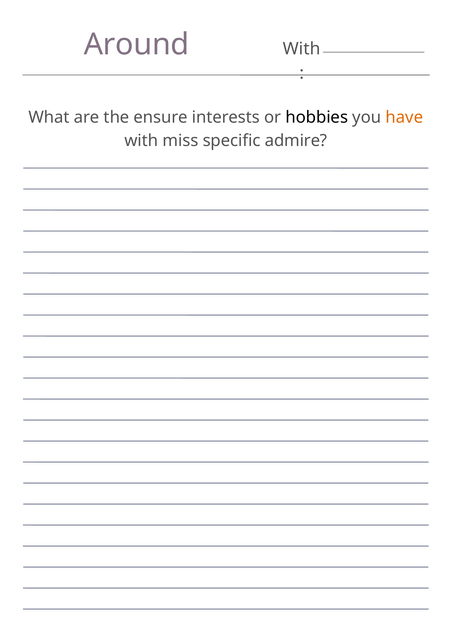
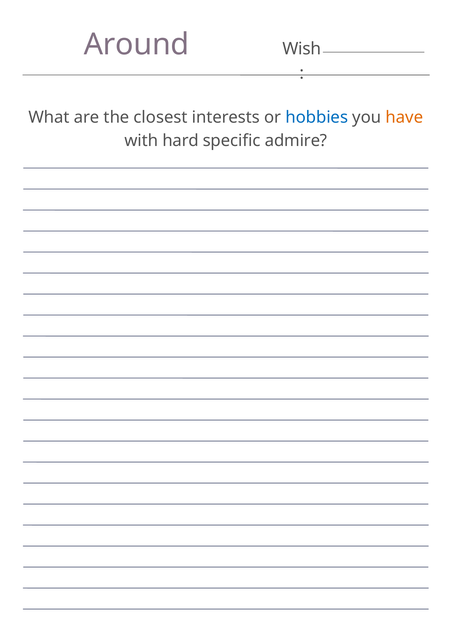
With: With -> Wish (302, 49)
ensure: ensure -> closest (161, 117)
hobbies colour: black -> blue (317, 117)
miss: miss -> hard (181, 141)
